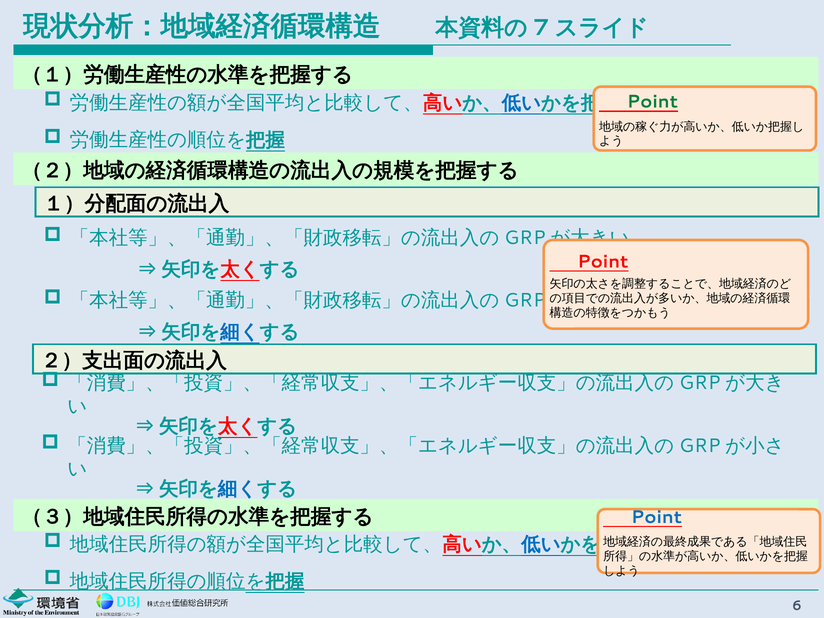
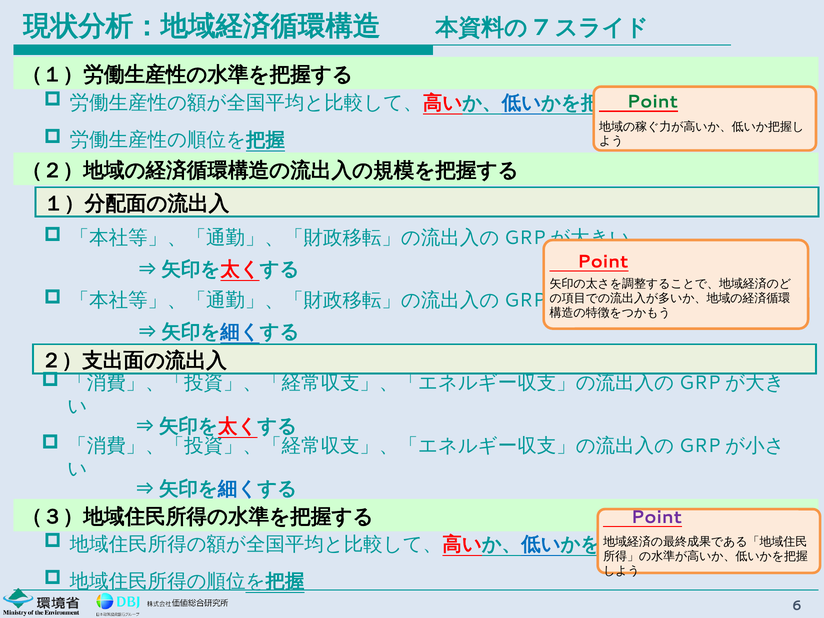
Point colour: blue -> purple (656, 517)
